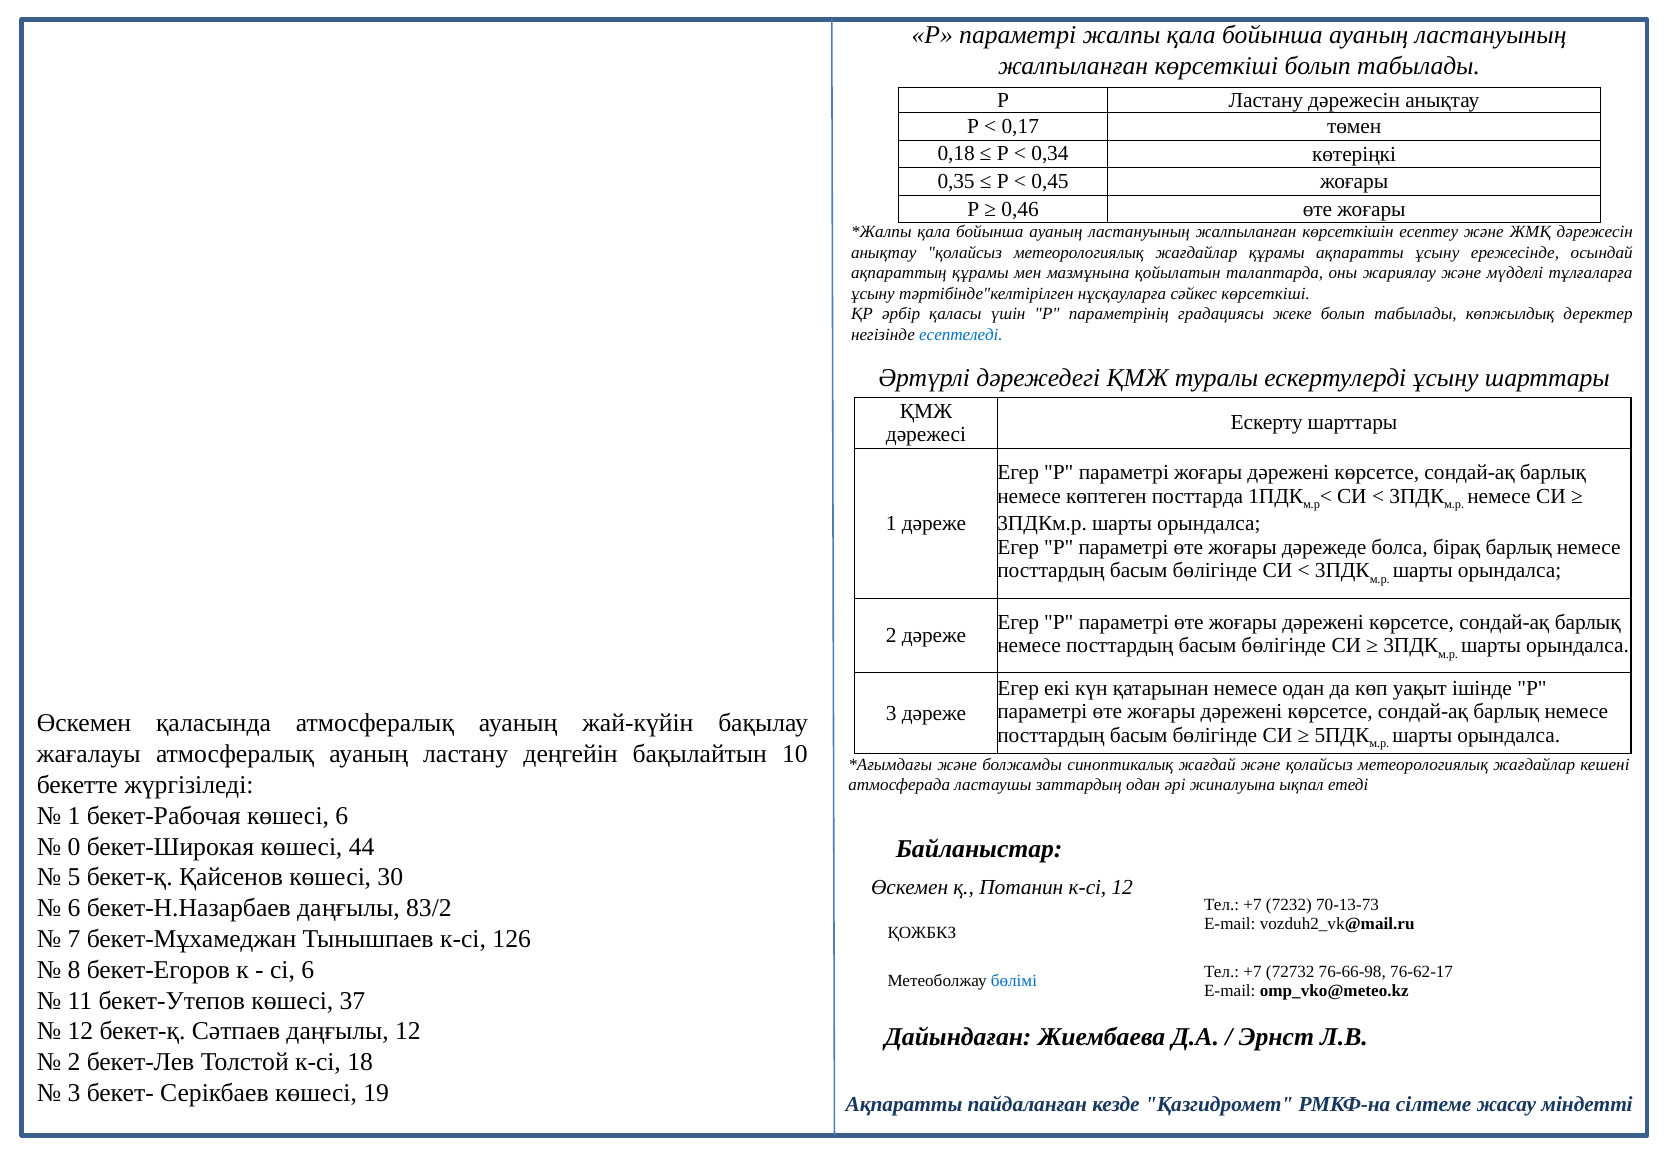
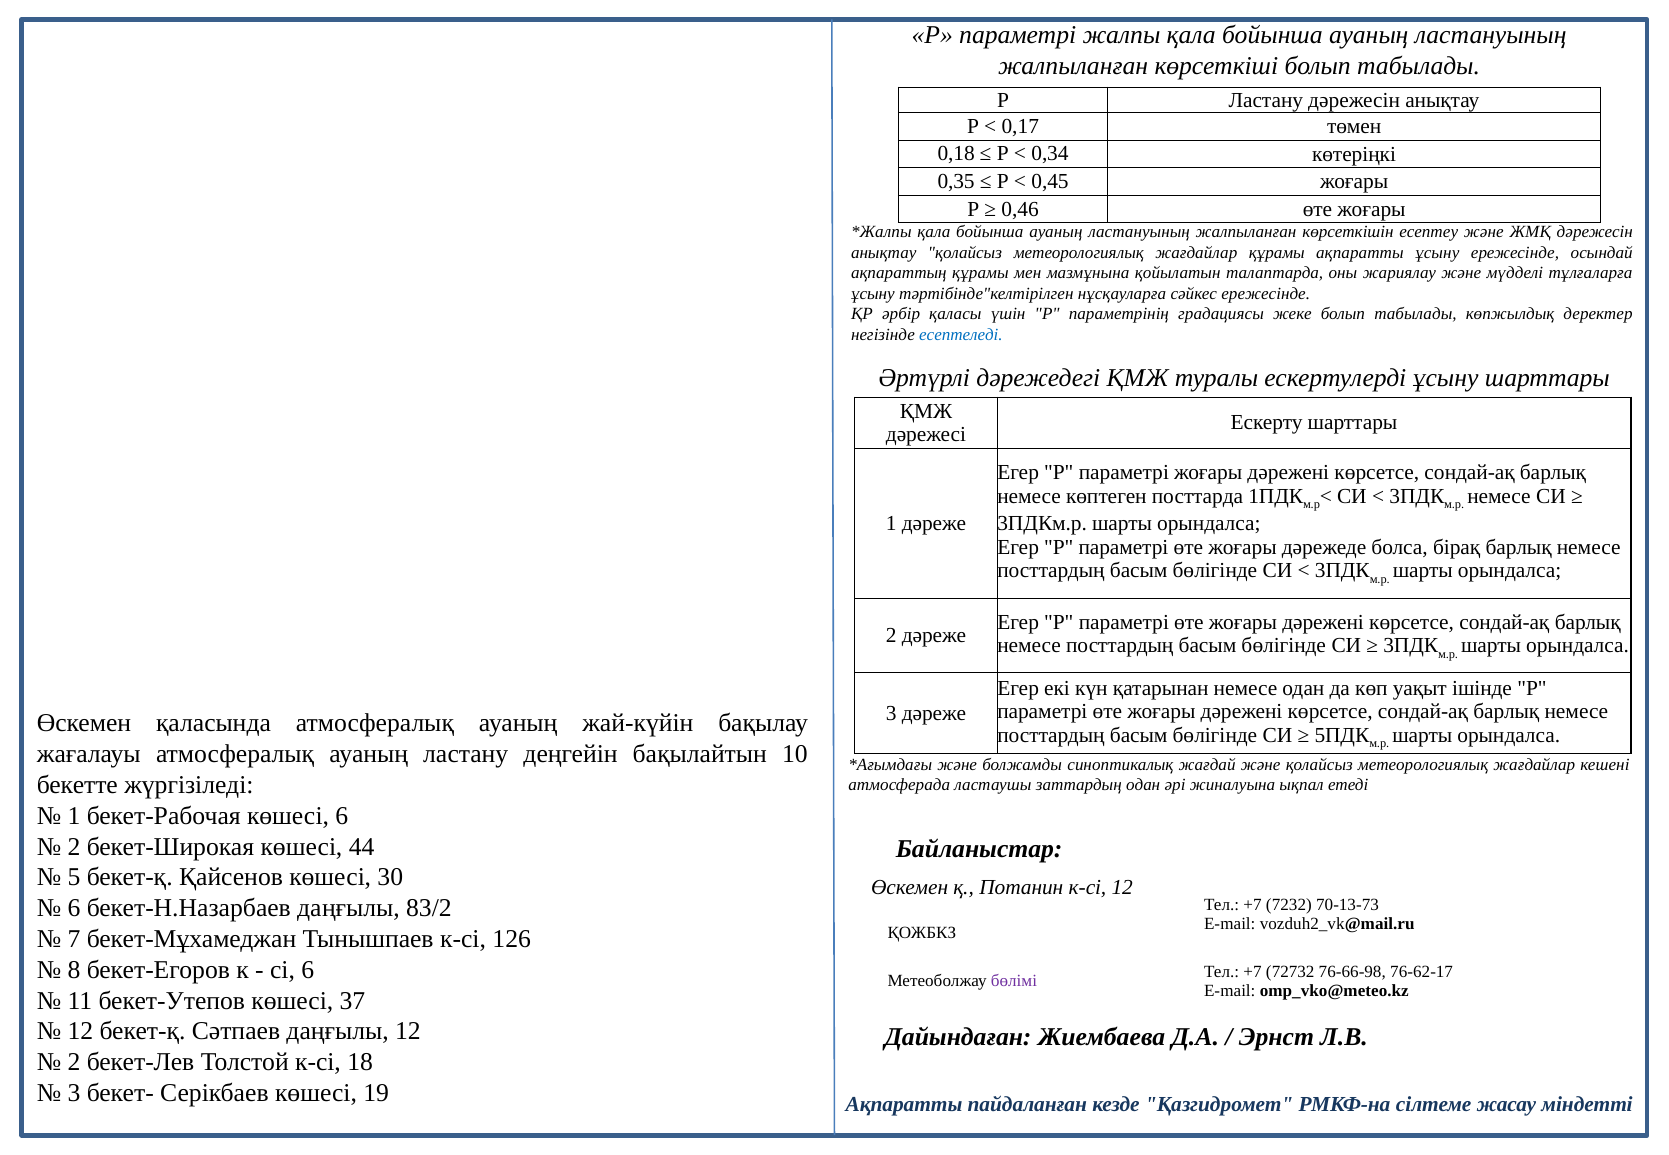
сәйкес көрсеткіші: көрсеткіші -> ережесінде (1266, 294)
0: 0 -> 2 (74, 847)
бөлімі colour: blue -> purple (1014, 981)
